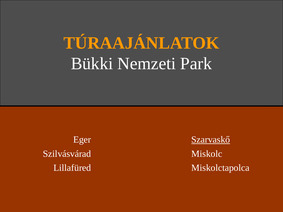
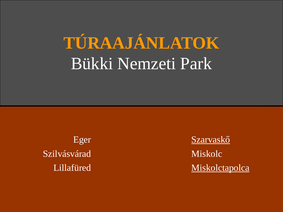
Miskolctapolca underline: none -> present (220, 168)
